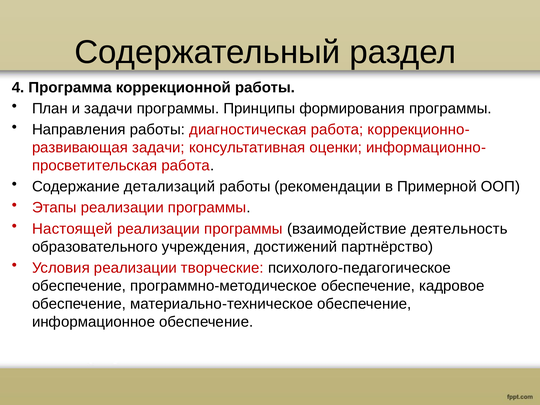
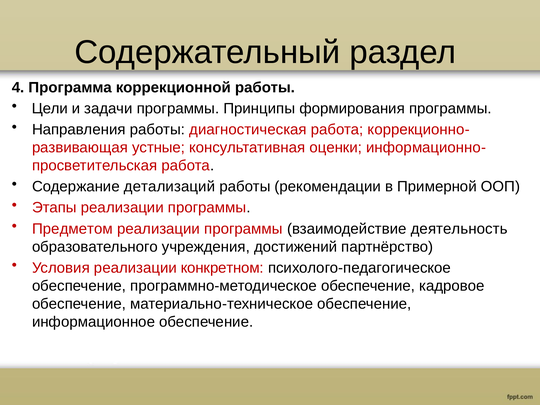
План: План -> Цели (50, 109)
задачи: задачи -> устные (159, 148)
Настоящей: Настоящей -> Предметом (72, 229)
творческие: творческие -> конкретном (222, 268)
